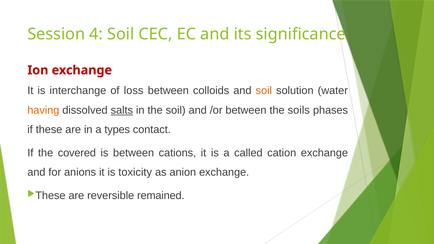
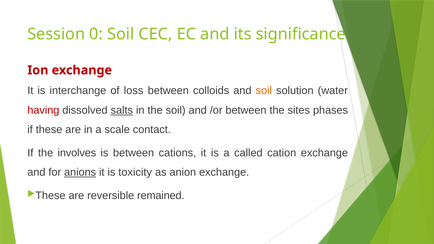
4: 4 -> 0 (96, 34)
having colour: orange -> red (43, 110)
soils: soils -> sites (299, 110)
types: types -> scale (117, 130)
covered: covered -> involves (77, 153)
anions underline: none -> present (80, 172)
